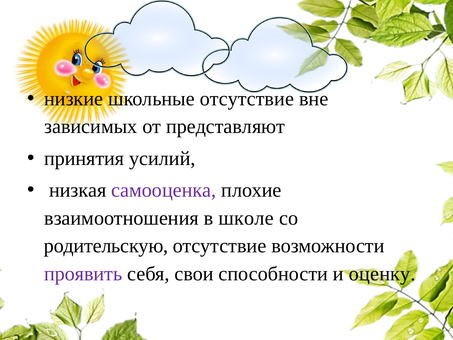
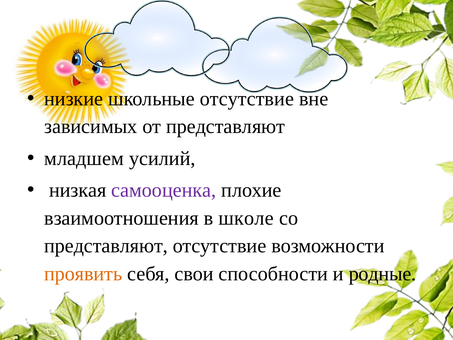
принятия: принятия -> младшем (84, 158)
родительскую: родительскую -> представляют (106, 246)
проявить colour: purple -> orange (83, 274)
оценку: оценку -> родные (382, 274)
